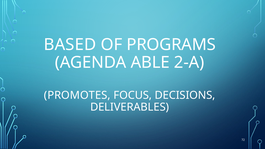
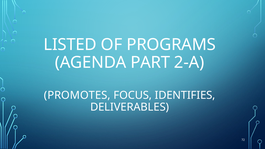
BASED: BASED -> LISTED (70, 45)
ABLE: ABLE -> PART (150, 62)
DECISIONS: DECISIONS -> IDENTIFIES (185, 95)
